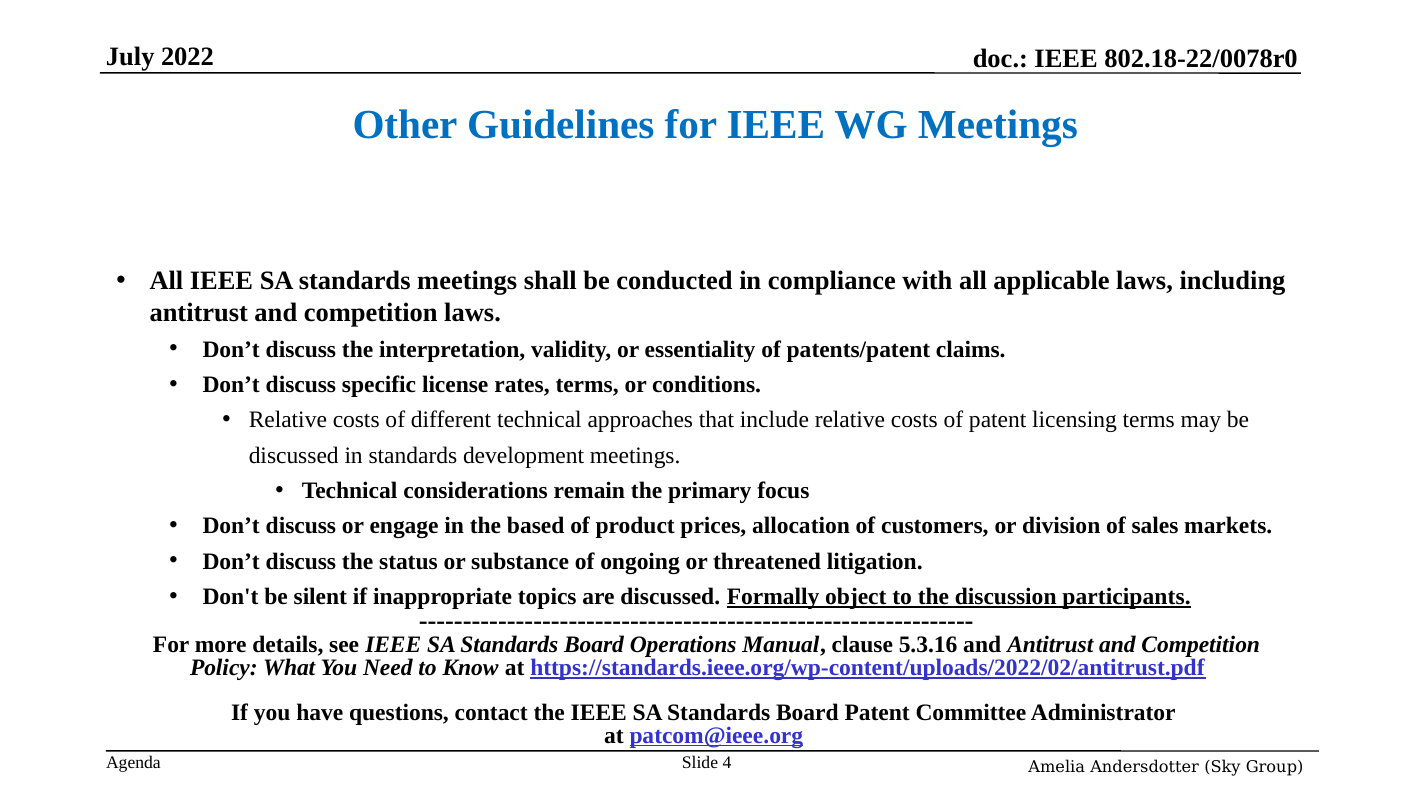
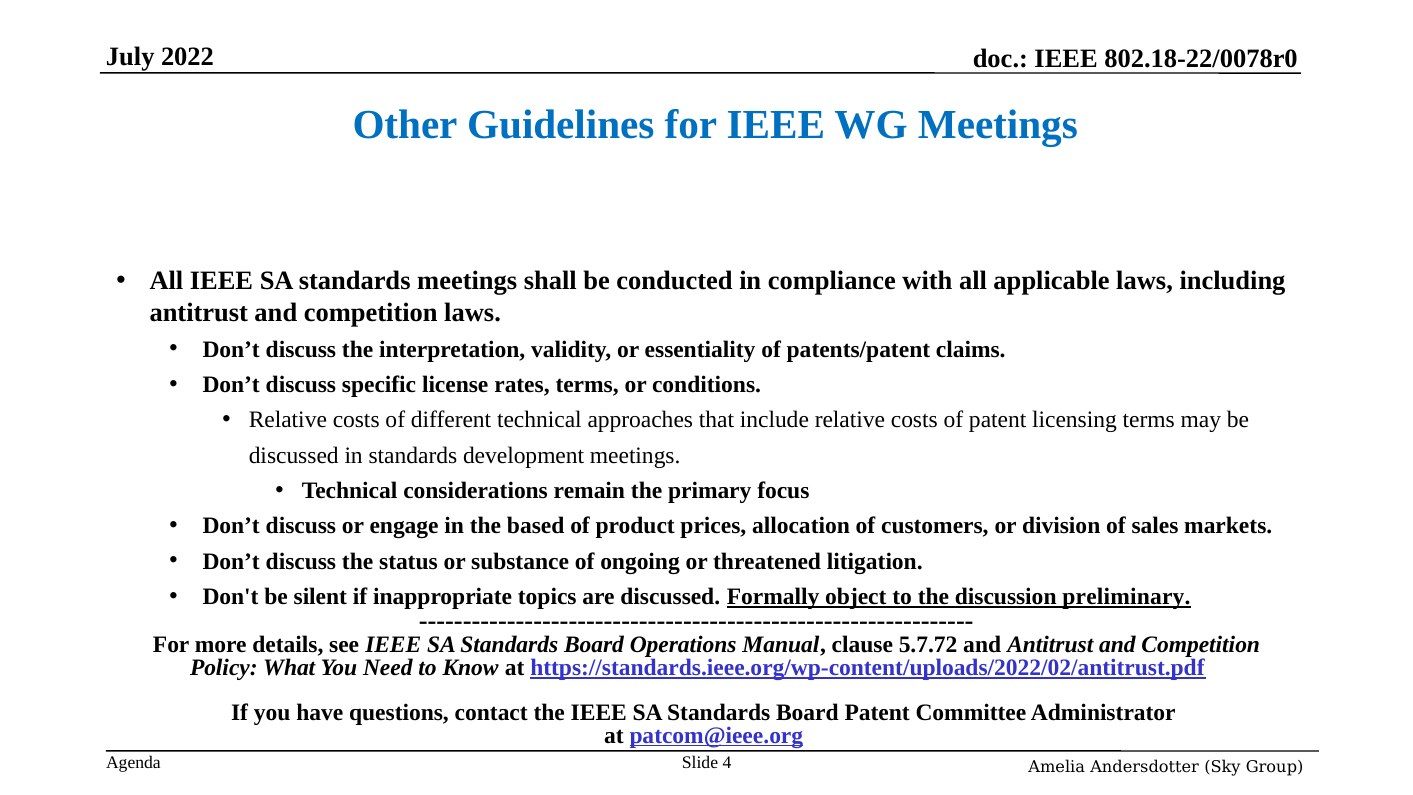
participants: participants -> preliminary (1126, 597)
5.3.16: 5.3.16 -> 5.7.72 (928, 645)
